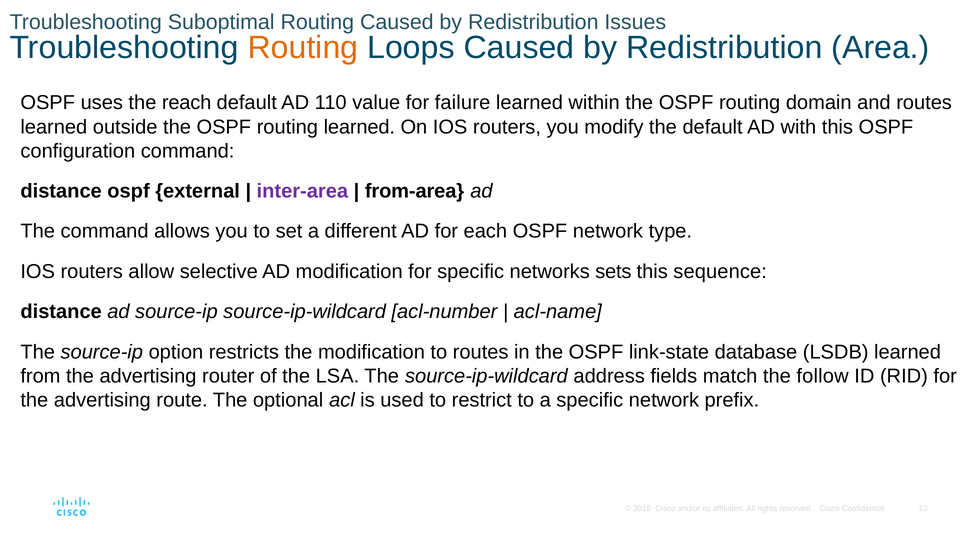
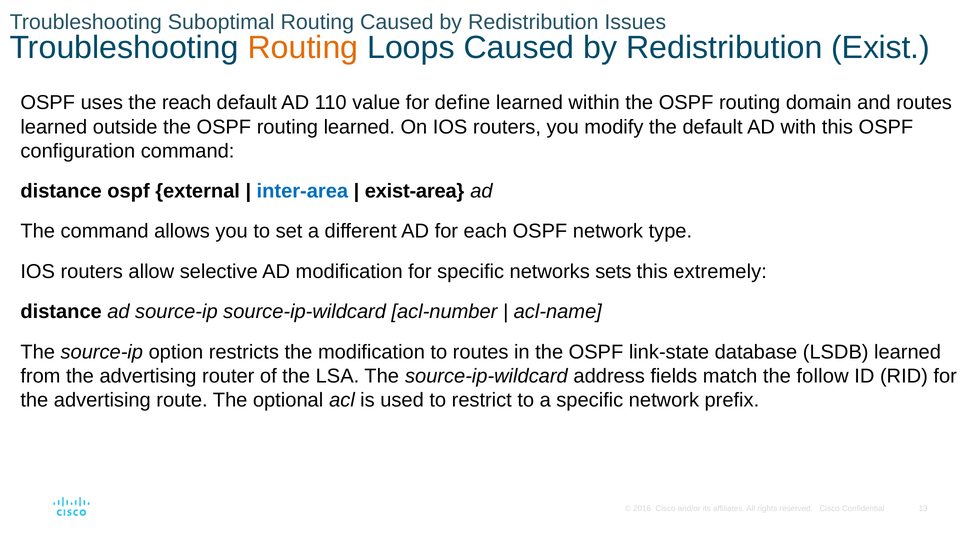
Area: Area -> Exist (881, 47)
failure: failure -> define (462, 103)
inter-area colour: purple -> blue (302, 191)
from-area: from-area -> exist-area (415, 191)
sequence: sequence -> extremely (720, 272)
